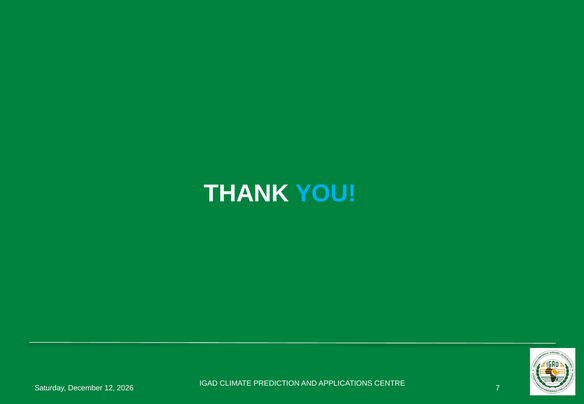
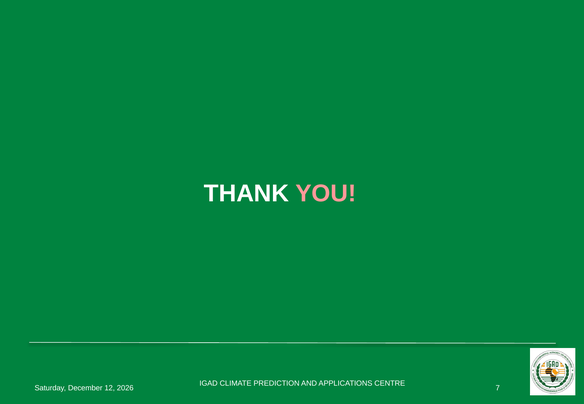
YOU colour: light blue -> pink (326, 194)
